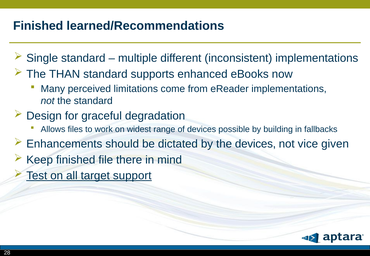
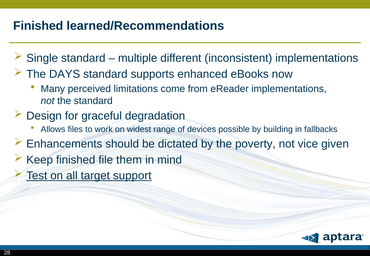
THAN: THAN -> DAYS (65, 74)
the devices: devices -> poverty (255, 144)
there: there -> them (129, 160)
